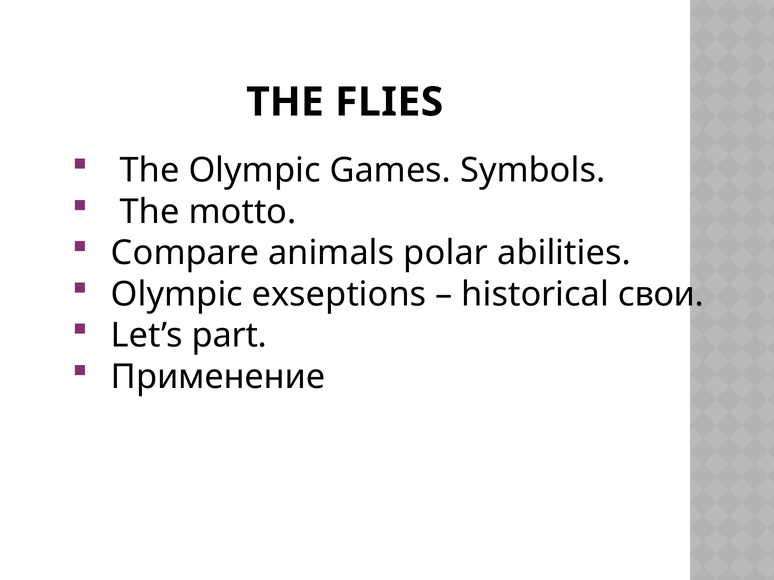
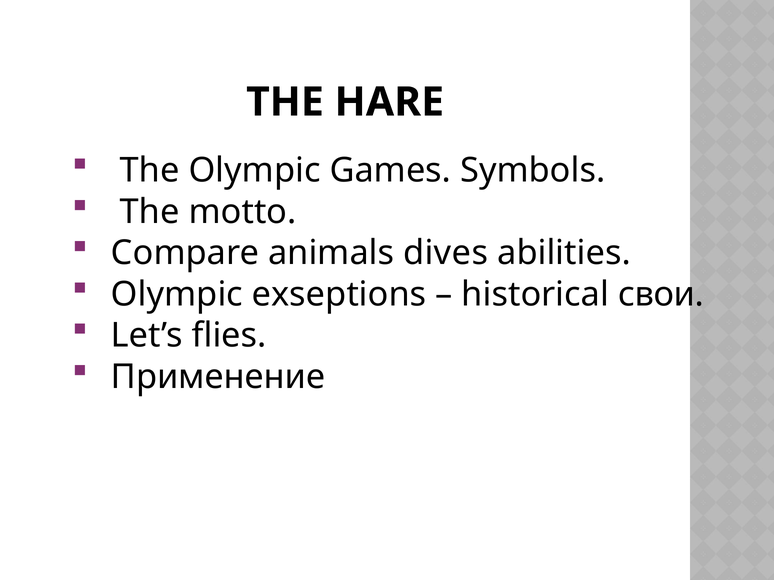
FLIES: FLIES -> HARE (389, 102)
polar: polar -> dives (446, 253)
part: part -> flies (229, 336)
